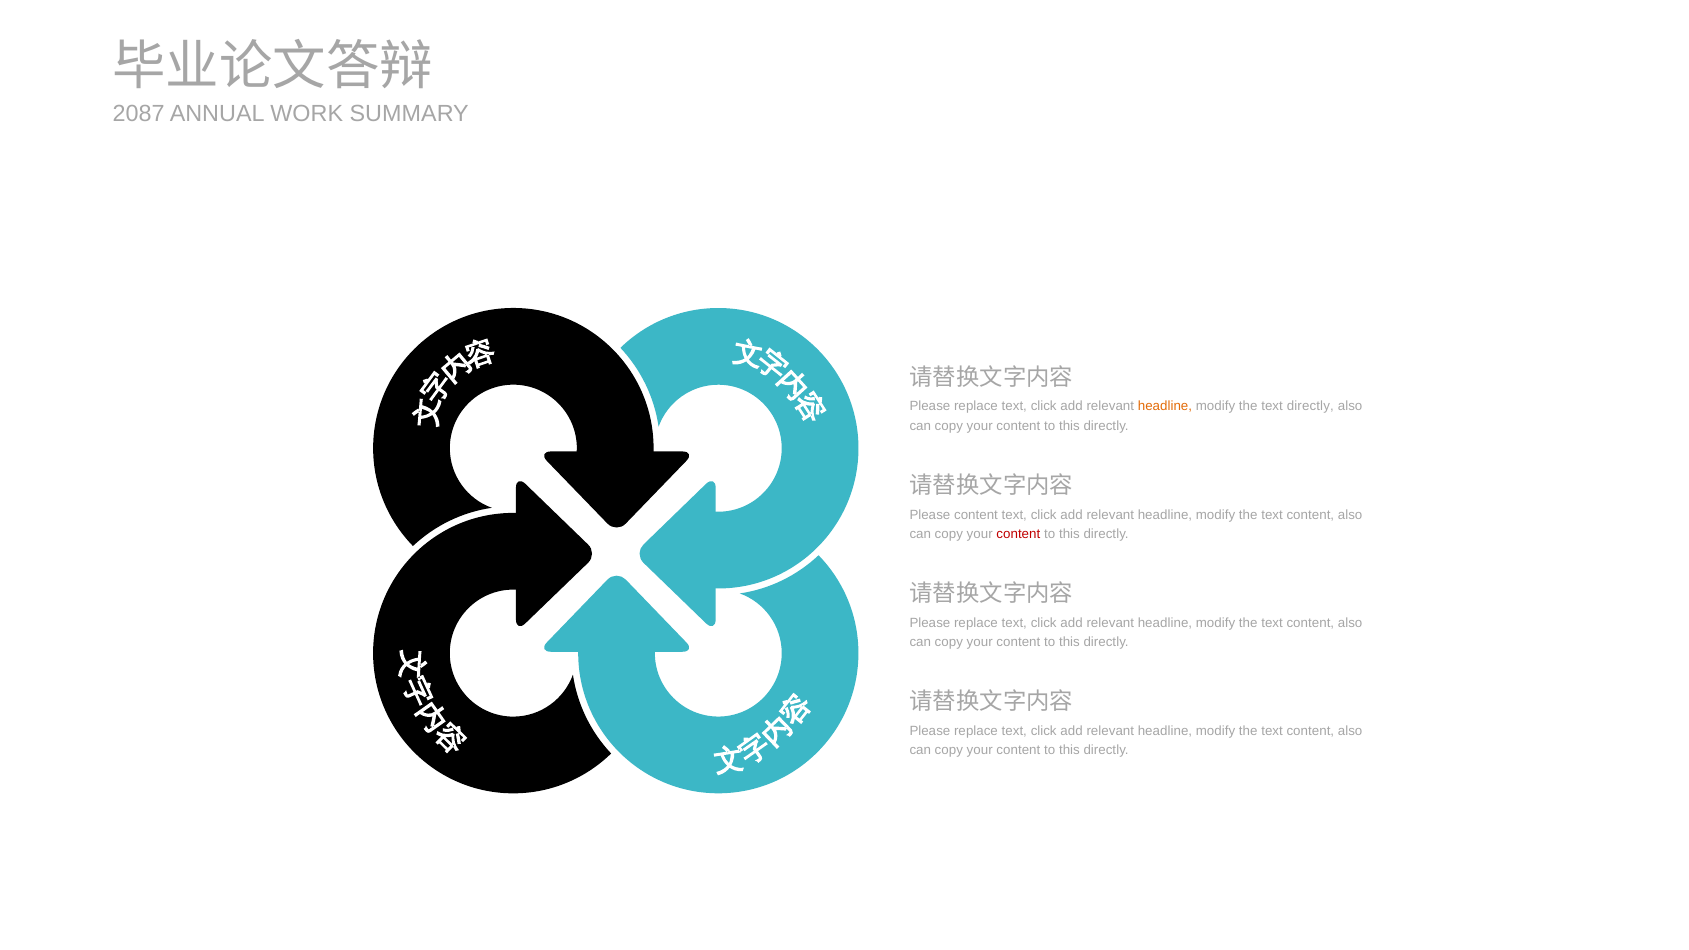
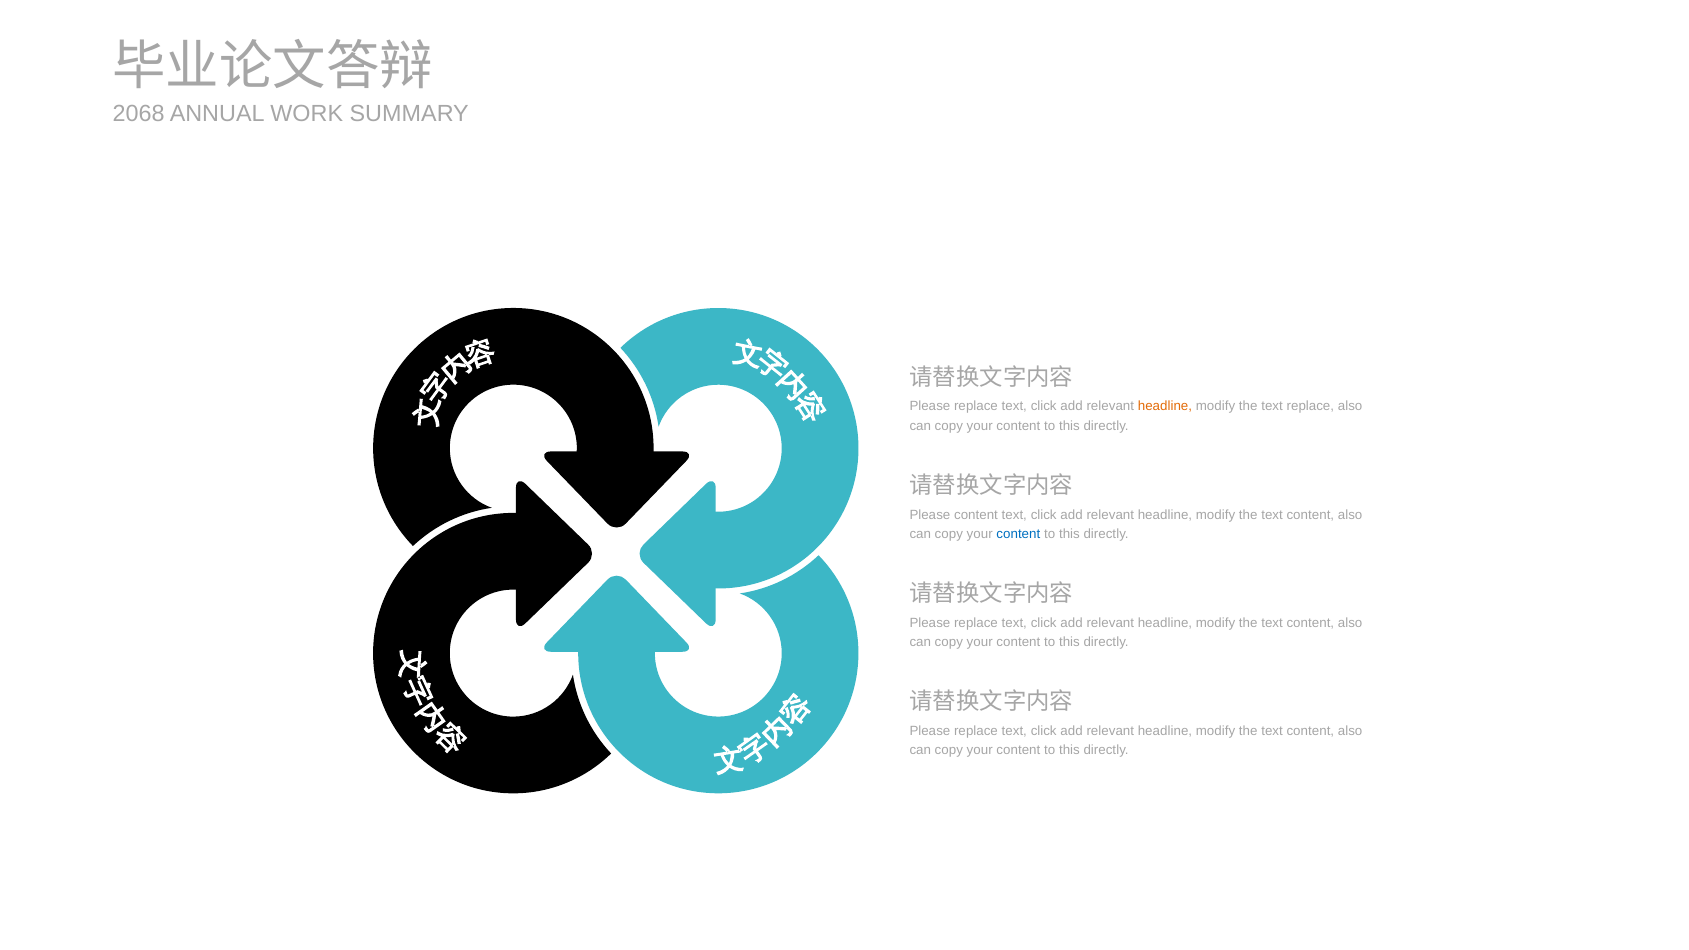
2087: 2087 -> 2068 (139, 113)
text directly: directly -> replace (1310, 407)
content colour: red -> blue (1018, 534)
